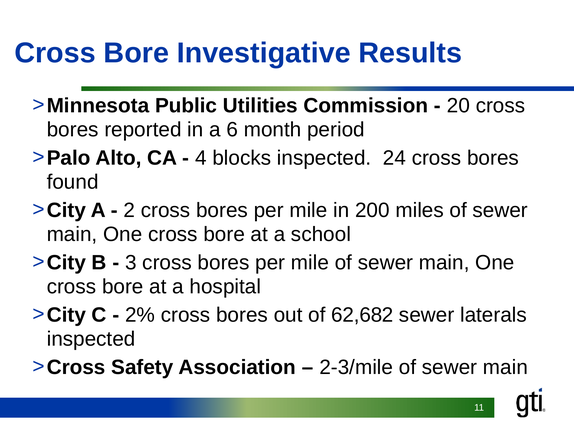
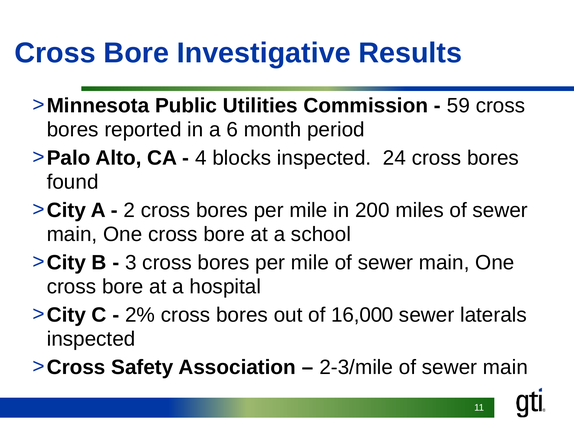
20: 20 -> 59 (458, 106)
62,682: 62,682 -> 16,000 (362, 315)
